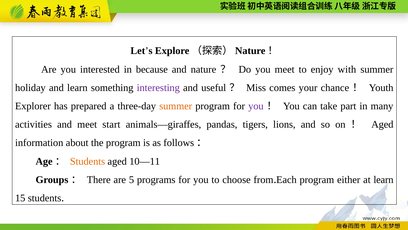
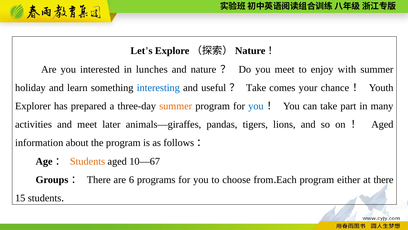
because: because -> lunches (152, 69)
interesting colour: purple -> blue (158, 88)
Miss: Miss -> Take (256, 88)
you colour: purple -> blue (256, 106)
start: start -> later (111, 124)
10—11: 10—11 -> 10—67 (145, 161)
5: 5 -> 6 (131, 179)
at learn: learn -> there (383, 179)
